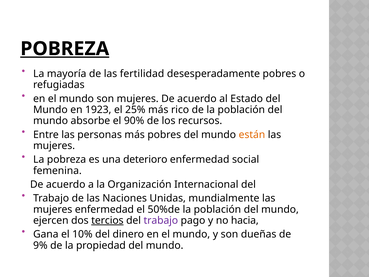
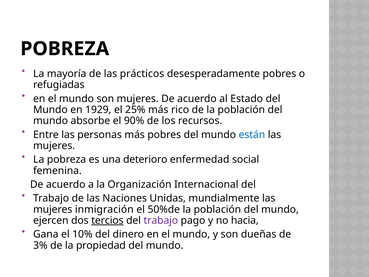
POBREZA underline: present -> none (65, 49)
fertilidad: fertilidad -> prácticos (142, 74)
1923: 1923 -> 1929 (98, 110)
están colour: orange -> blue (252, 135)
mujeres enfermedad: enfermedad -> inmigración (104, 209)
9%: 9% -> 3% (40, 245)
